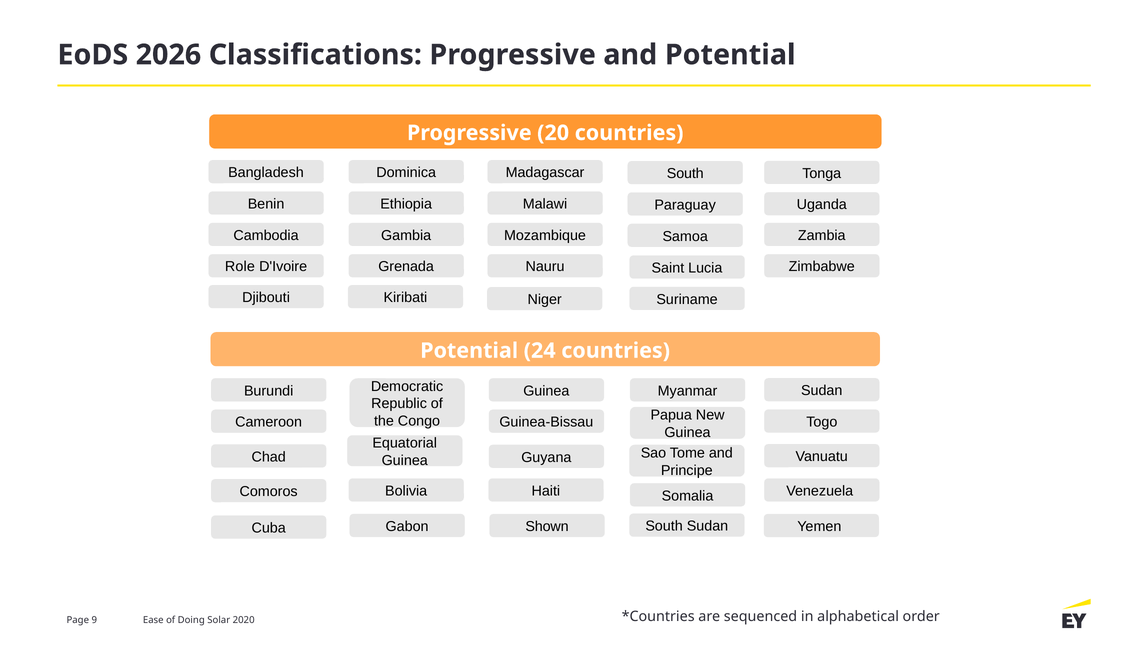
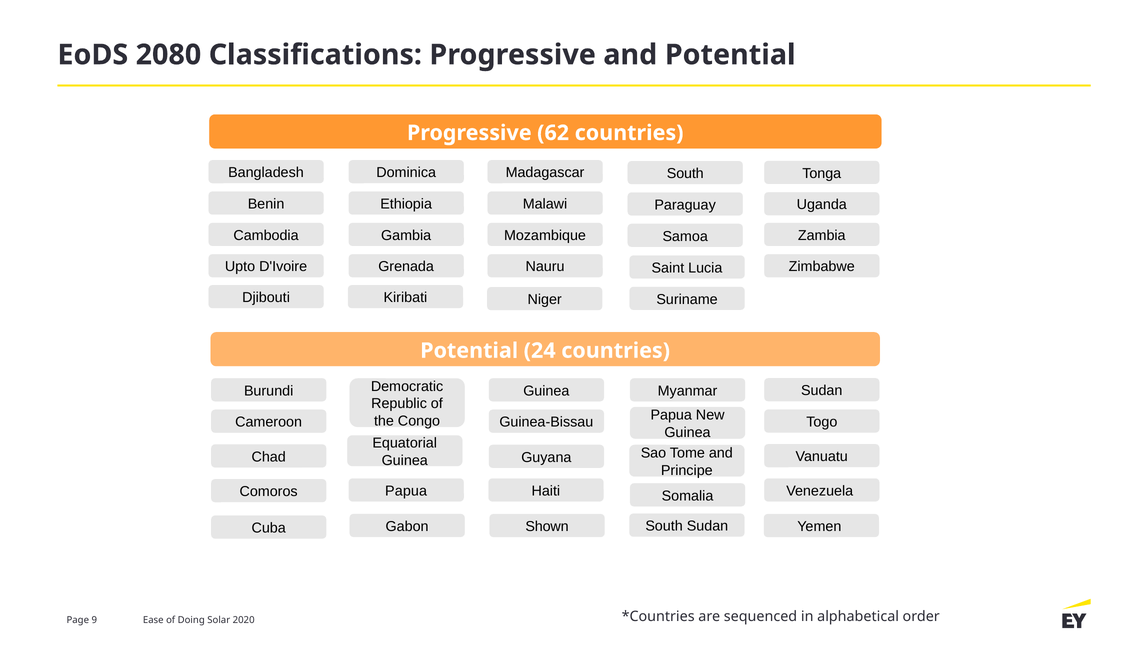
2026: 2026 -> 2080 (168, 55)
20: 20 -> 62 (553, 133)
Role: Role -> Upto (240, 267)
Bolivia: Bolivia -> Papua (406, 491)
